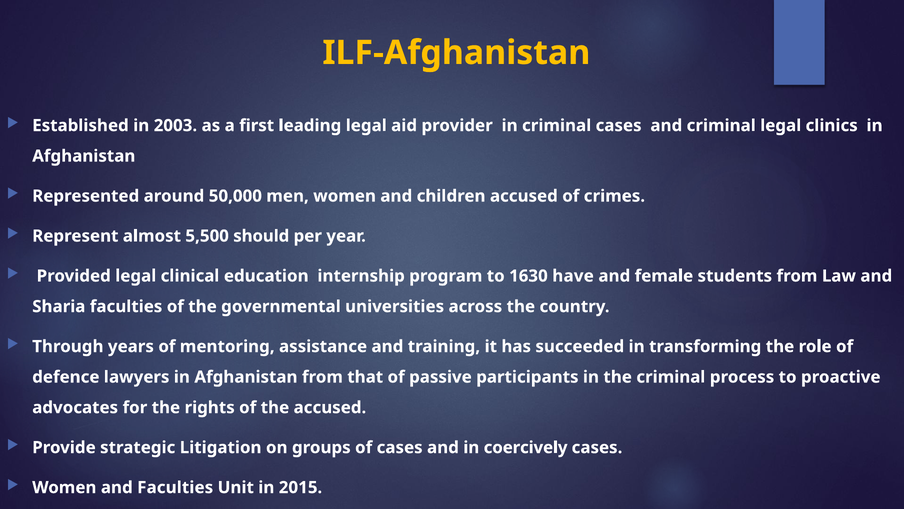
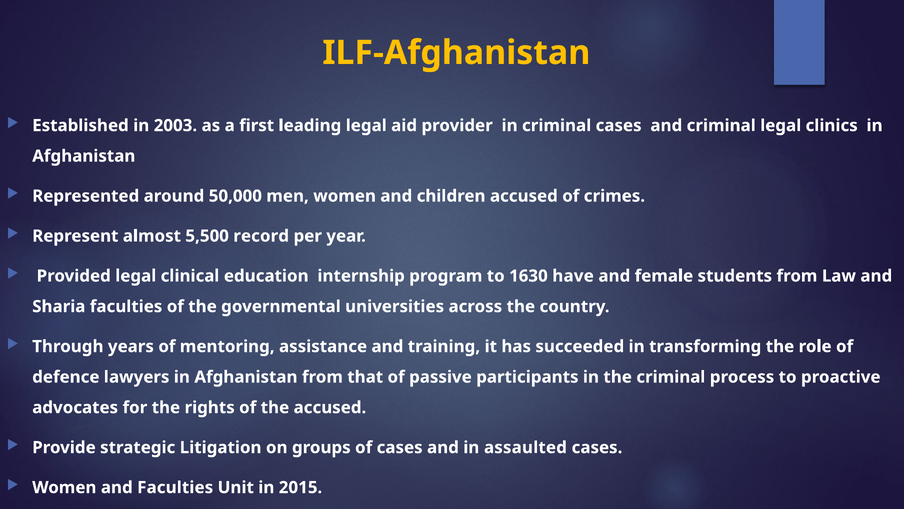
should: should -> record (261, 236)
coercively: coercively -> assaulted (525, 447)
